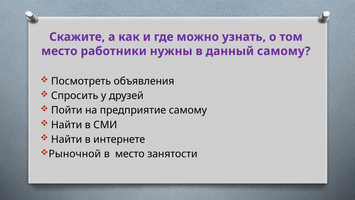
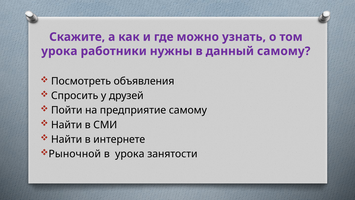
место: место -> урока (59, 51)
в место: место -> урока (130, 154)
